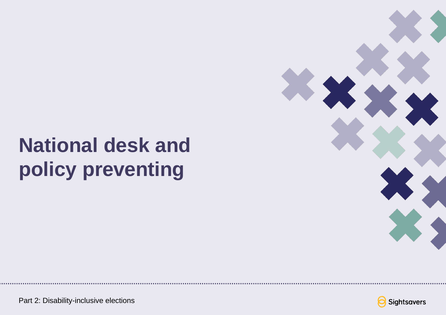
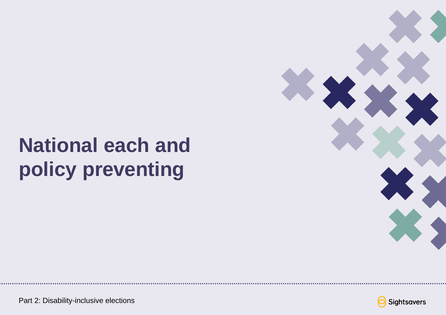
desk: desk -> each (127, 146)
